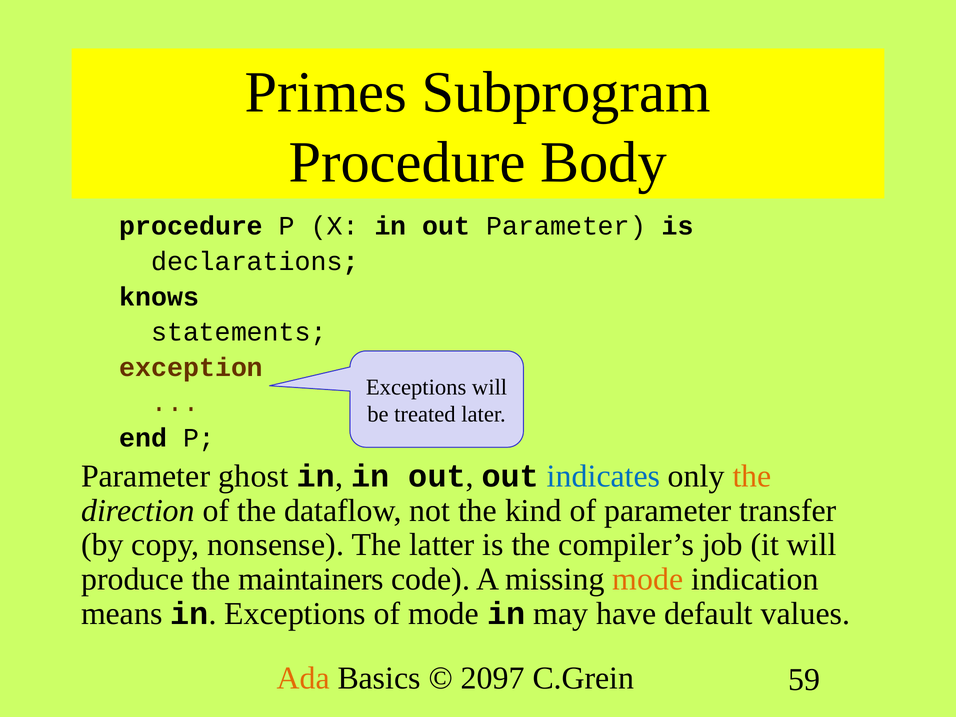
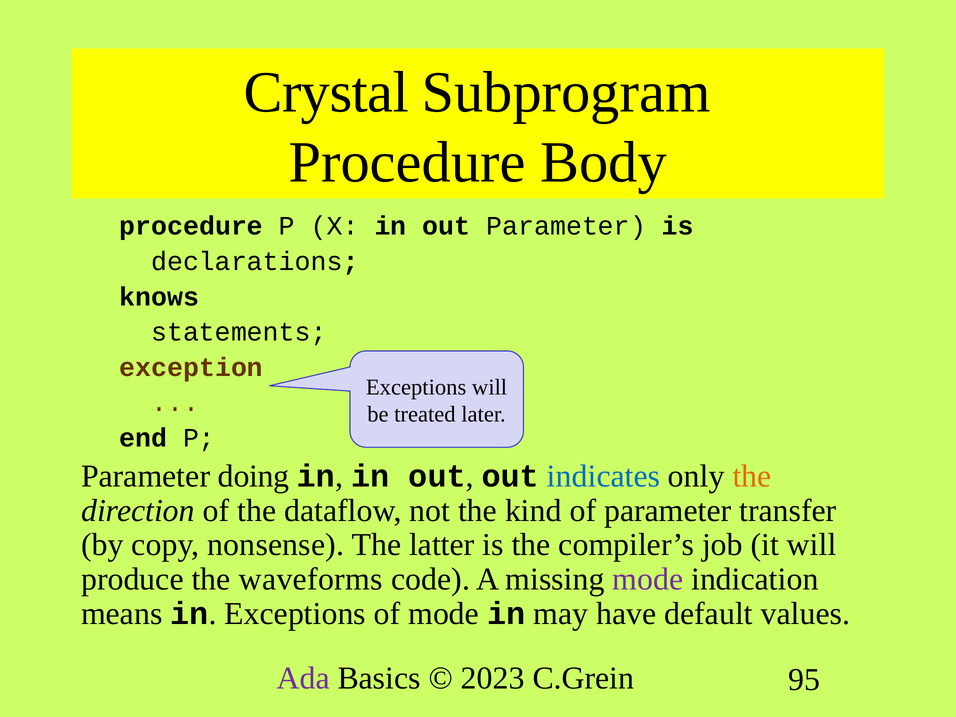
Primes: Primes -> Crystal (326, 93)
ghost: ghost -> doing (254, 476)
maintainers: maintainers -> waveforms (311, 579)
mode colour: orange -> purple (648, 579)
Ada colour: orange -> purple (303, 678)
2097: 2097 -> 2023 (493, 678)
59: 59 -> 95 (804, 680)
